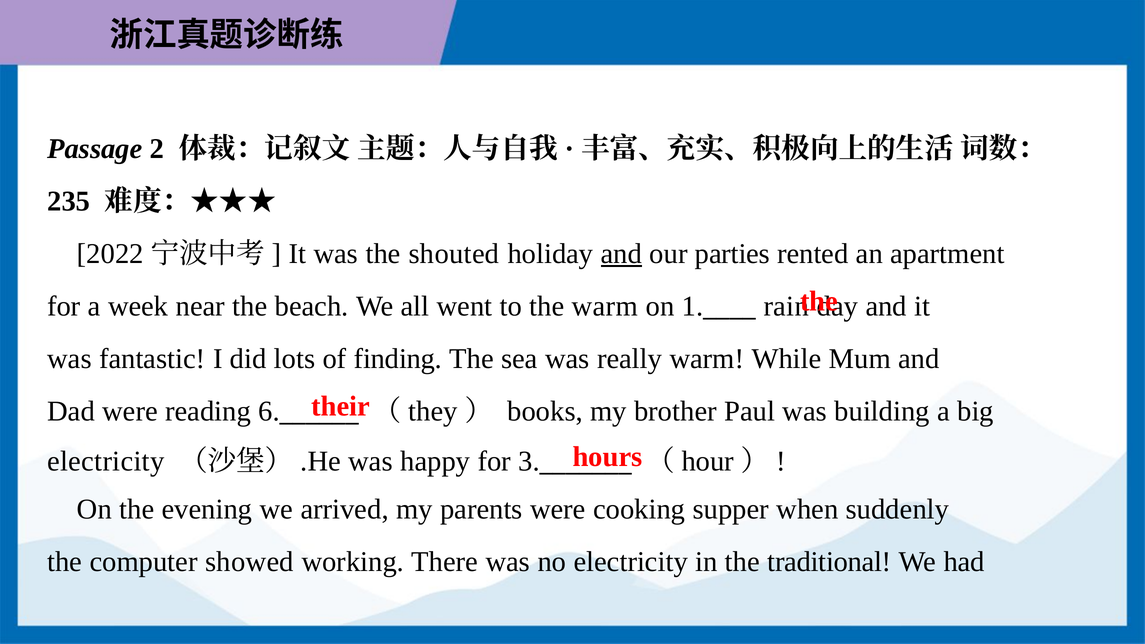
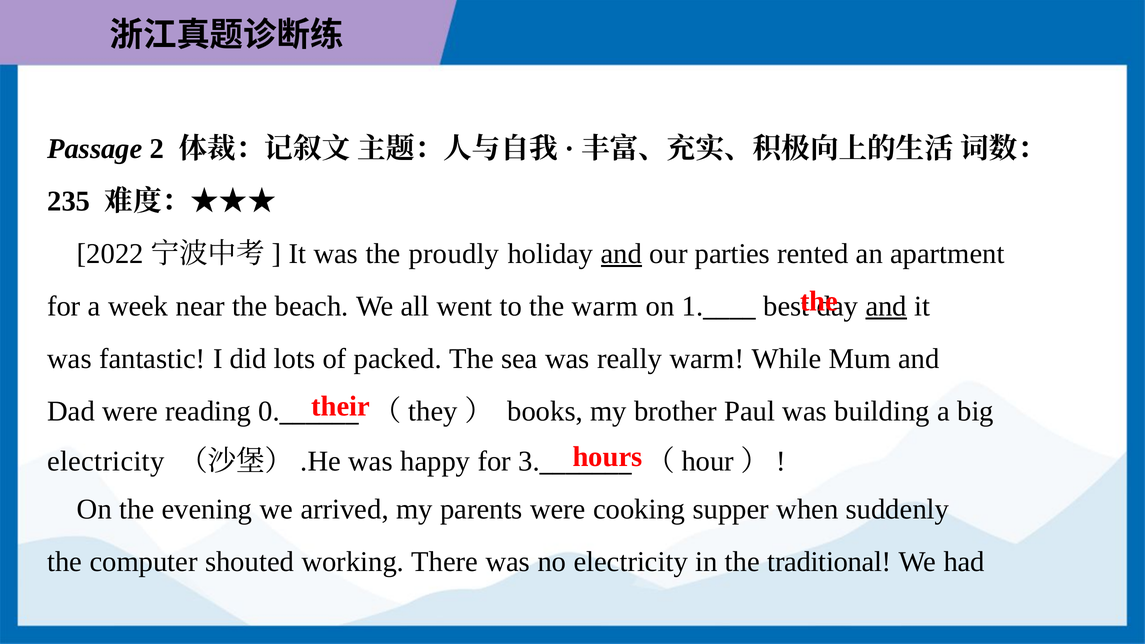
shouted: shouted -> proudly (454, 254)
rain: rain -> best (786, 306)
and underline: none -> present (886, 306)
finding: finding -> packed (398, 359)
6: 6 -> 0 (269, 411)
showed: showed -> shouted (250, 562)
